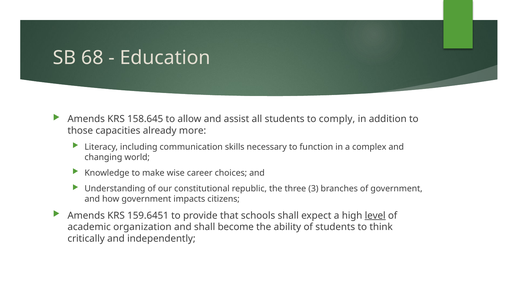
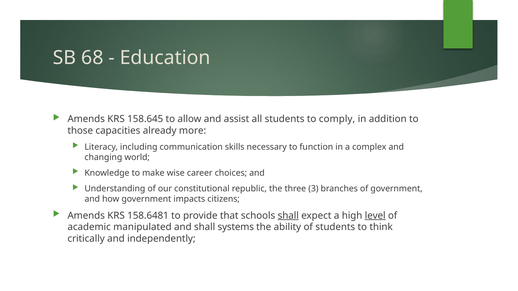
159.6451: 159.6451 -> 158.6481 (148, 216)
shall underline: none -> present (288, 216)
organization: organization -> manipulated (142, 227)
become: become -> systems (236, 227)
